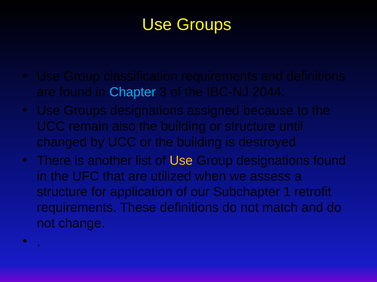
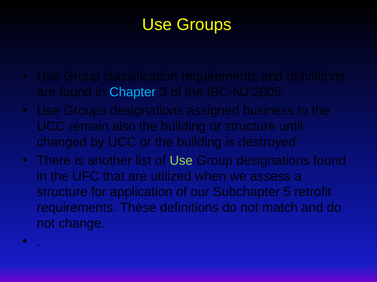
2044: 2044 -> 2005 (269, 92)
because: because -> business (268, 111)
Use colour: yellow -> light green (181, 161)
1: 1 -> 5 (287, 192)
